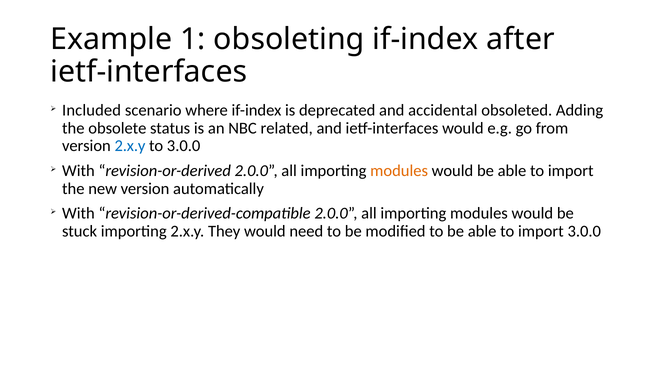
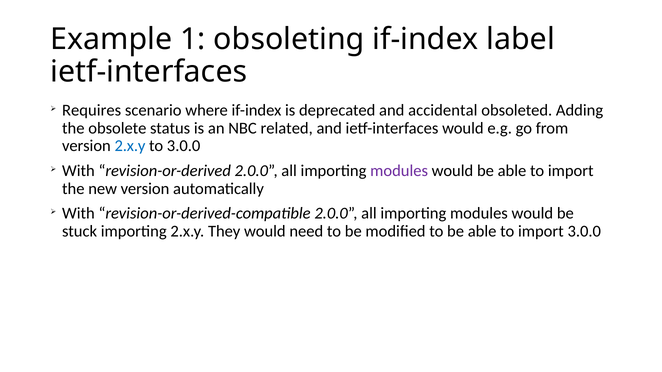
after: after -> label (521, 39)
Included: Included -> Requires (92, 110)
modules colour: orange -> purple (399, 171)
